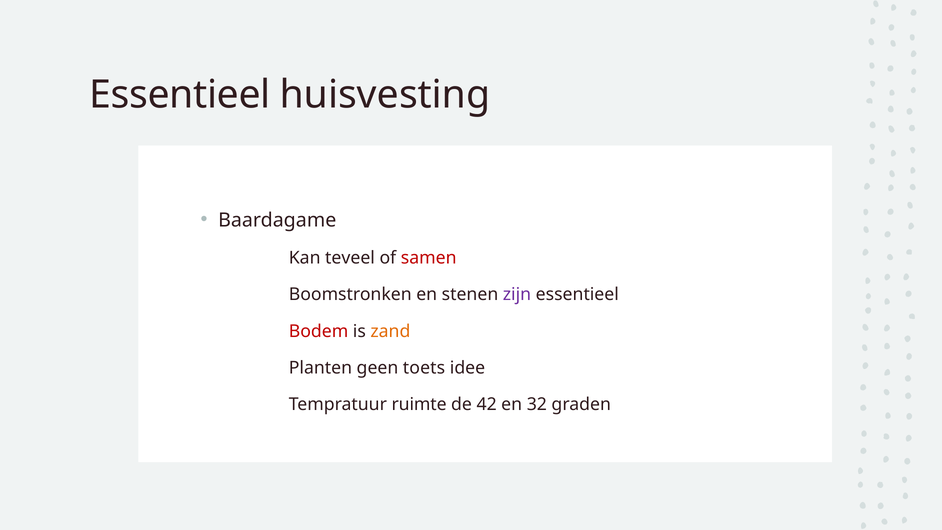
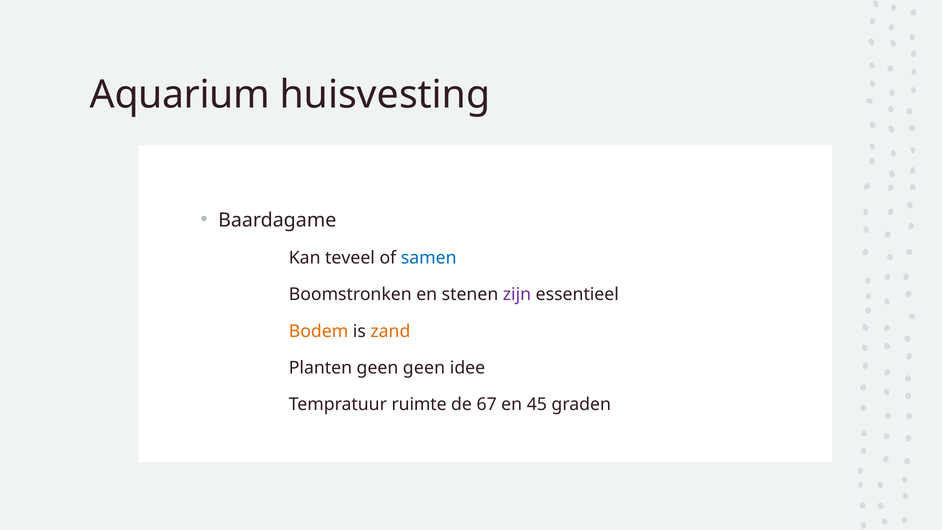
Essentieel: Essentieel -> Aquarium (180, 95)
samen colour: red -> blue (429, 258)
Bodem colour: red -> orange (319, 331)
geen toets: toets -> geen (424, 368)
42: 42 -> 67 (487, 404)
32: 32 -> 45 (537, 404)
